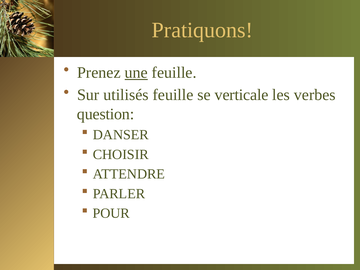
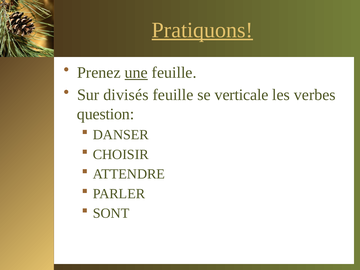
Pratiquons underline: none -> present (202, 30)
utilisés: utilisés -> divisés (126, 95)
POUR: POUR -> SONT (111, 213)
